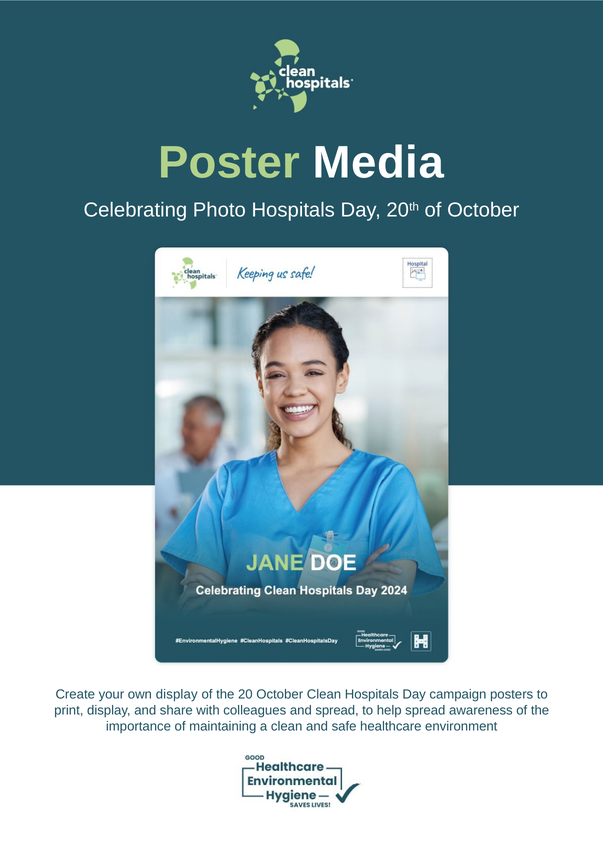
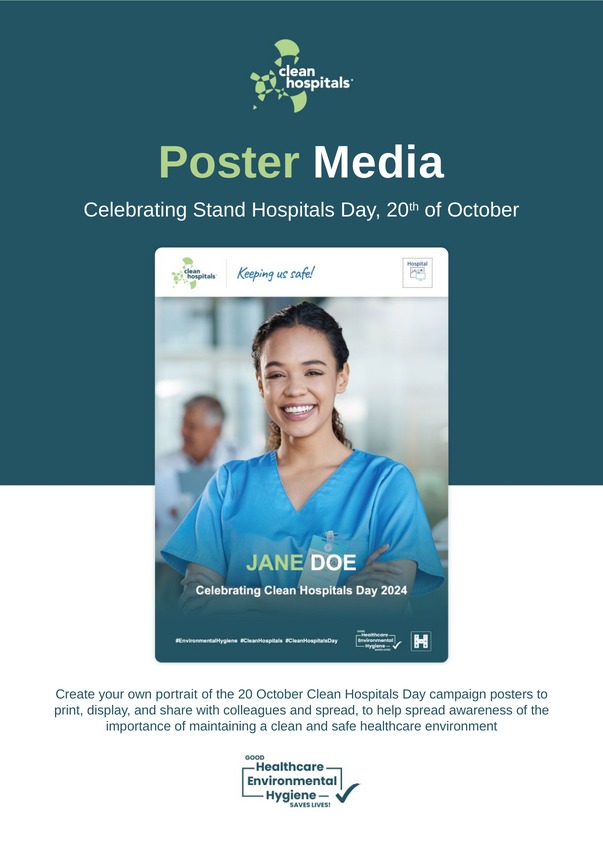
Photo: Photo -> Stand (219, 210)
own display: display -> portrait (177, 694)
